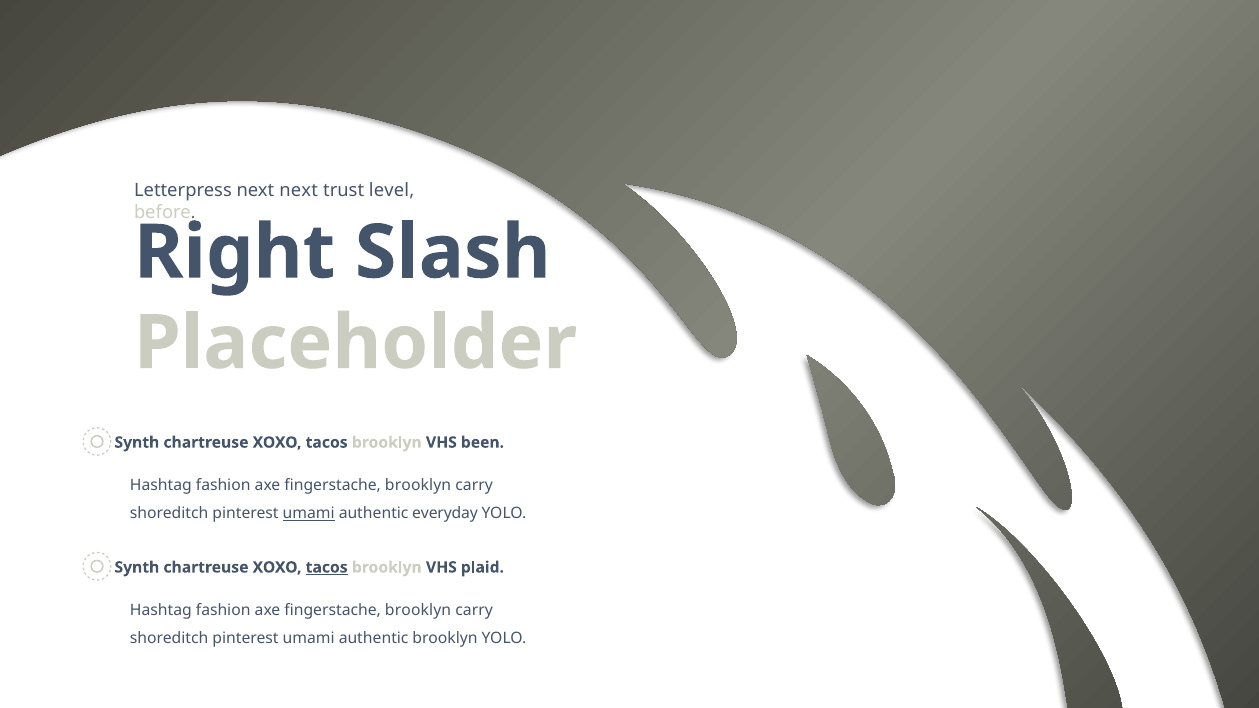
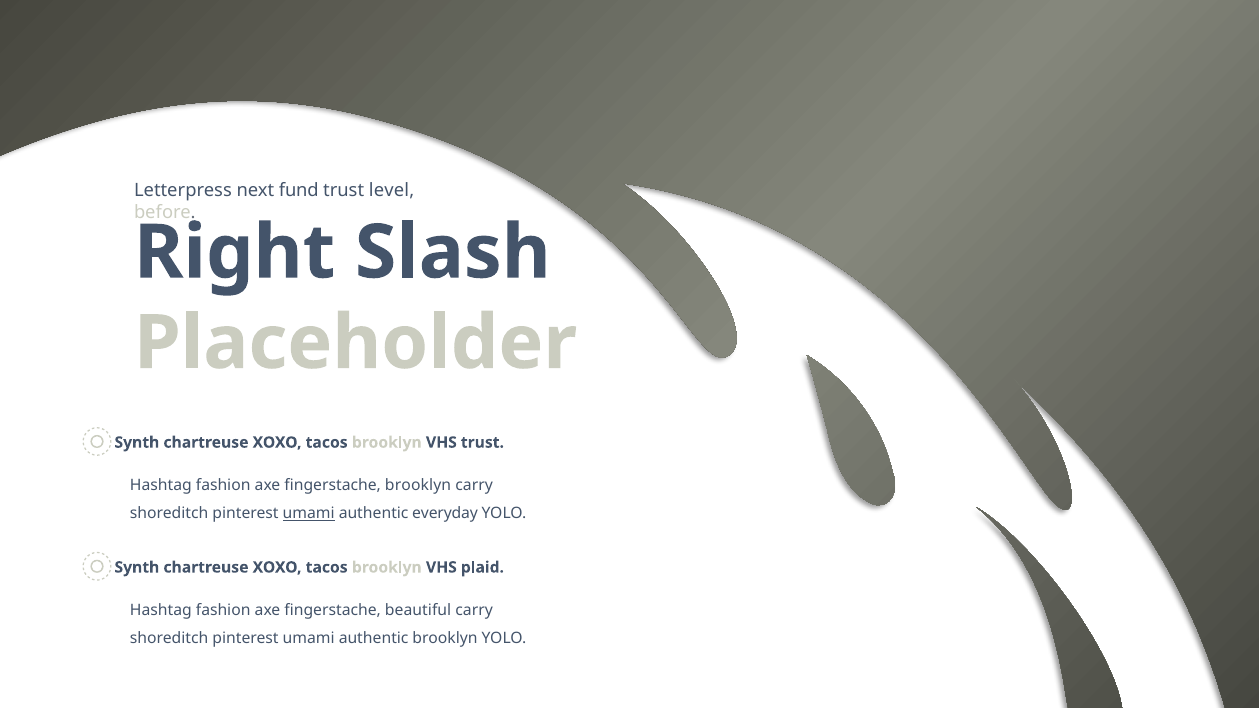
next next: next -> fund (299, 191)
VHS been: been -> trust (482, 443)
tacos underline: present -> none (327, 567)
brooklyn: brooklyn -> beautiful (418, 610)
